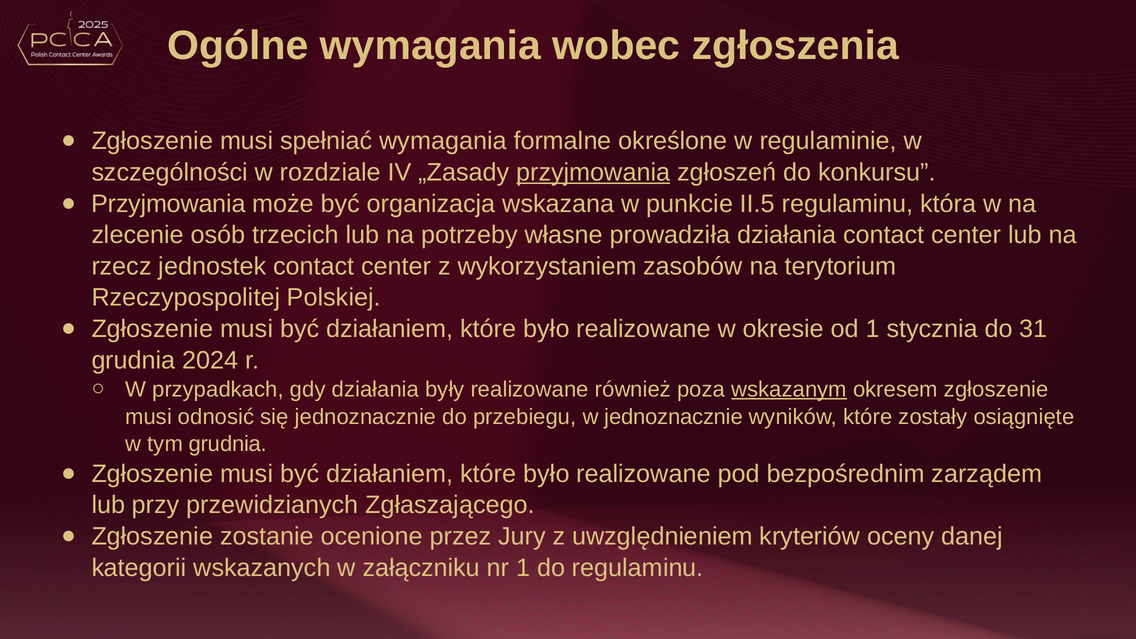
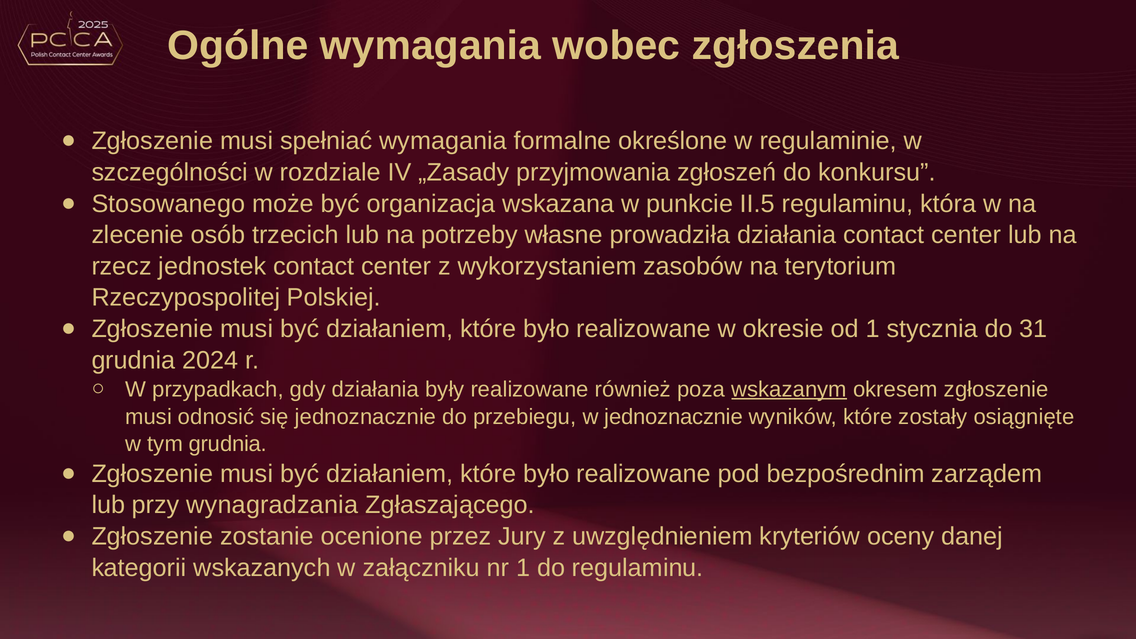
przyjmowania underline: present -> none (593, 172)
Przyjmowania: Przyjmowania -> Stosowanego (168, 204)
przewidzianych: przewidzianych -> wynagradzania (272, 505)
